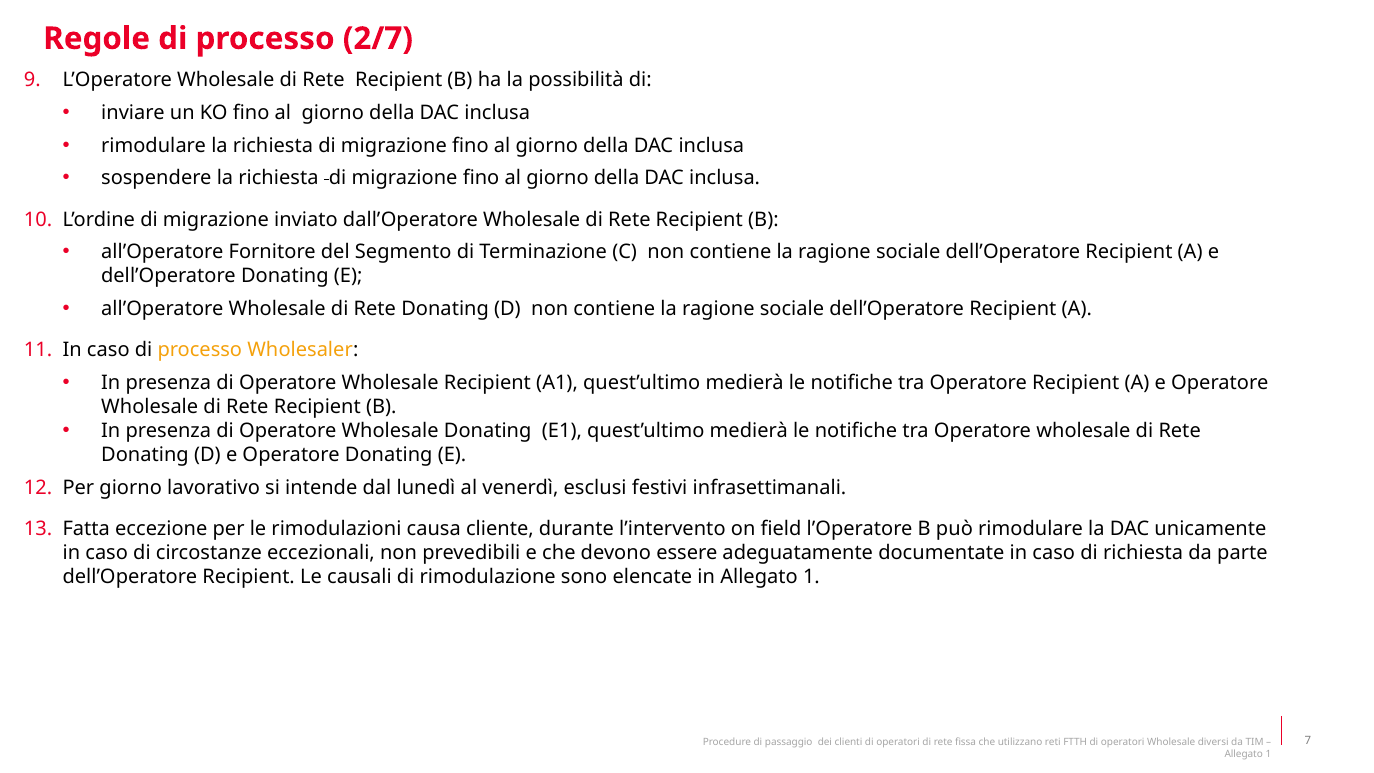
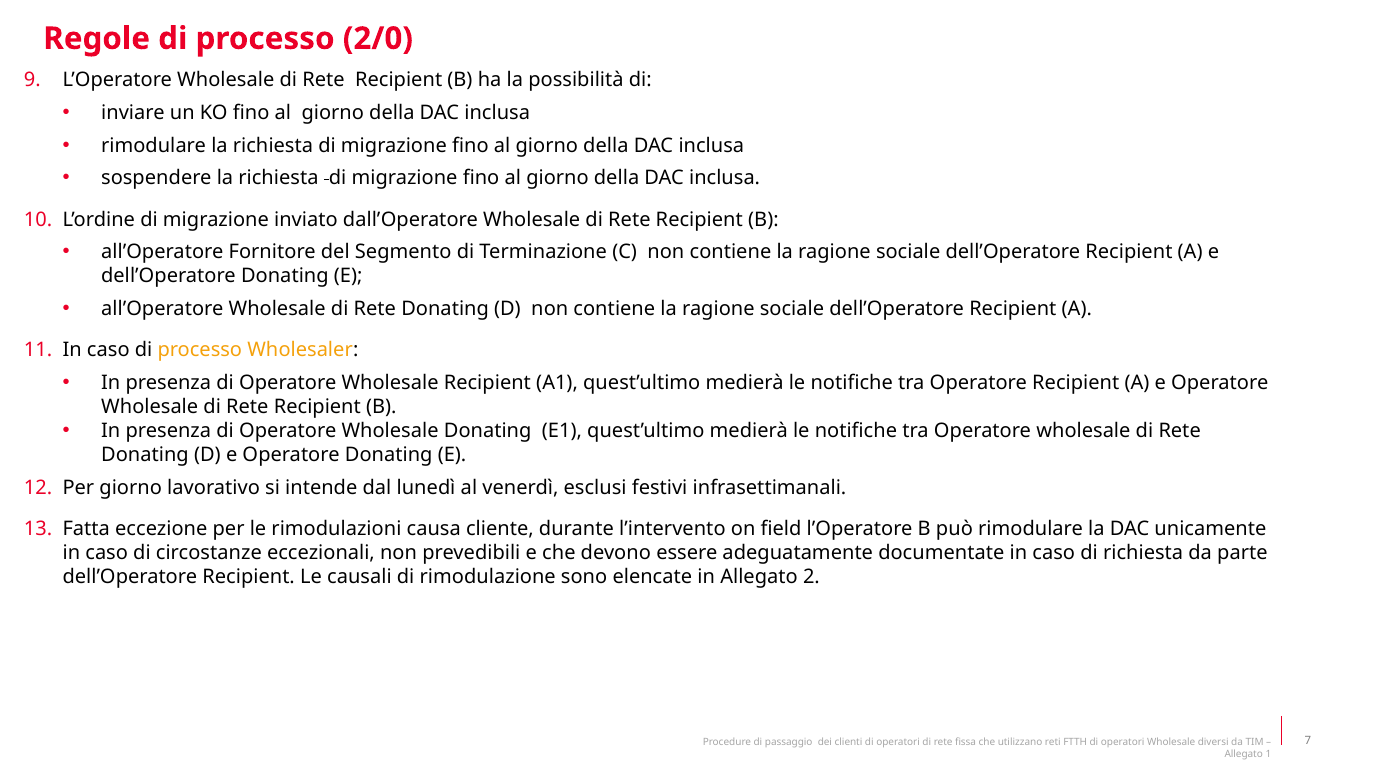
2/7: 2/7 -> 2/0 (378, 39)
in Allegato 1: 1 -> 2 (811, 577)
